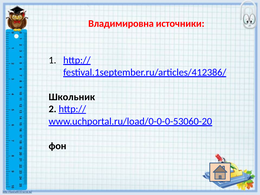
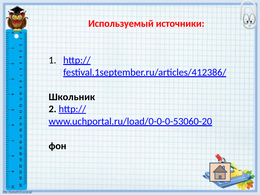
Владимировна: Владимировна -> Используемый (121, 24)
